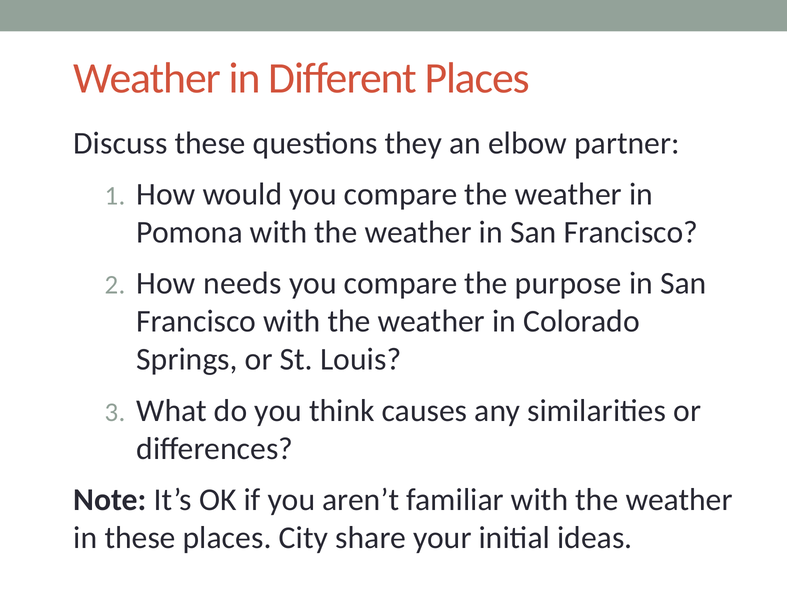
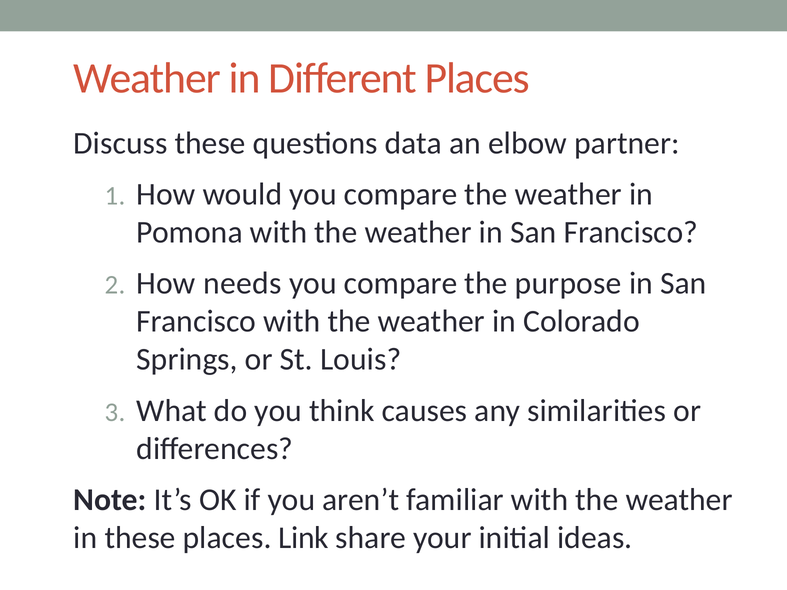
they: they -> data (413, 143)
City: City -> Link (304, 538)
